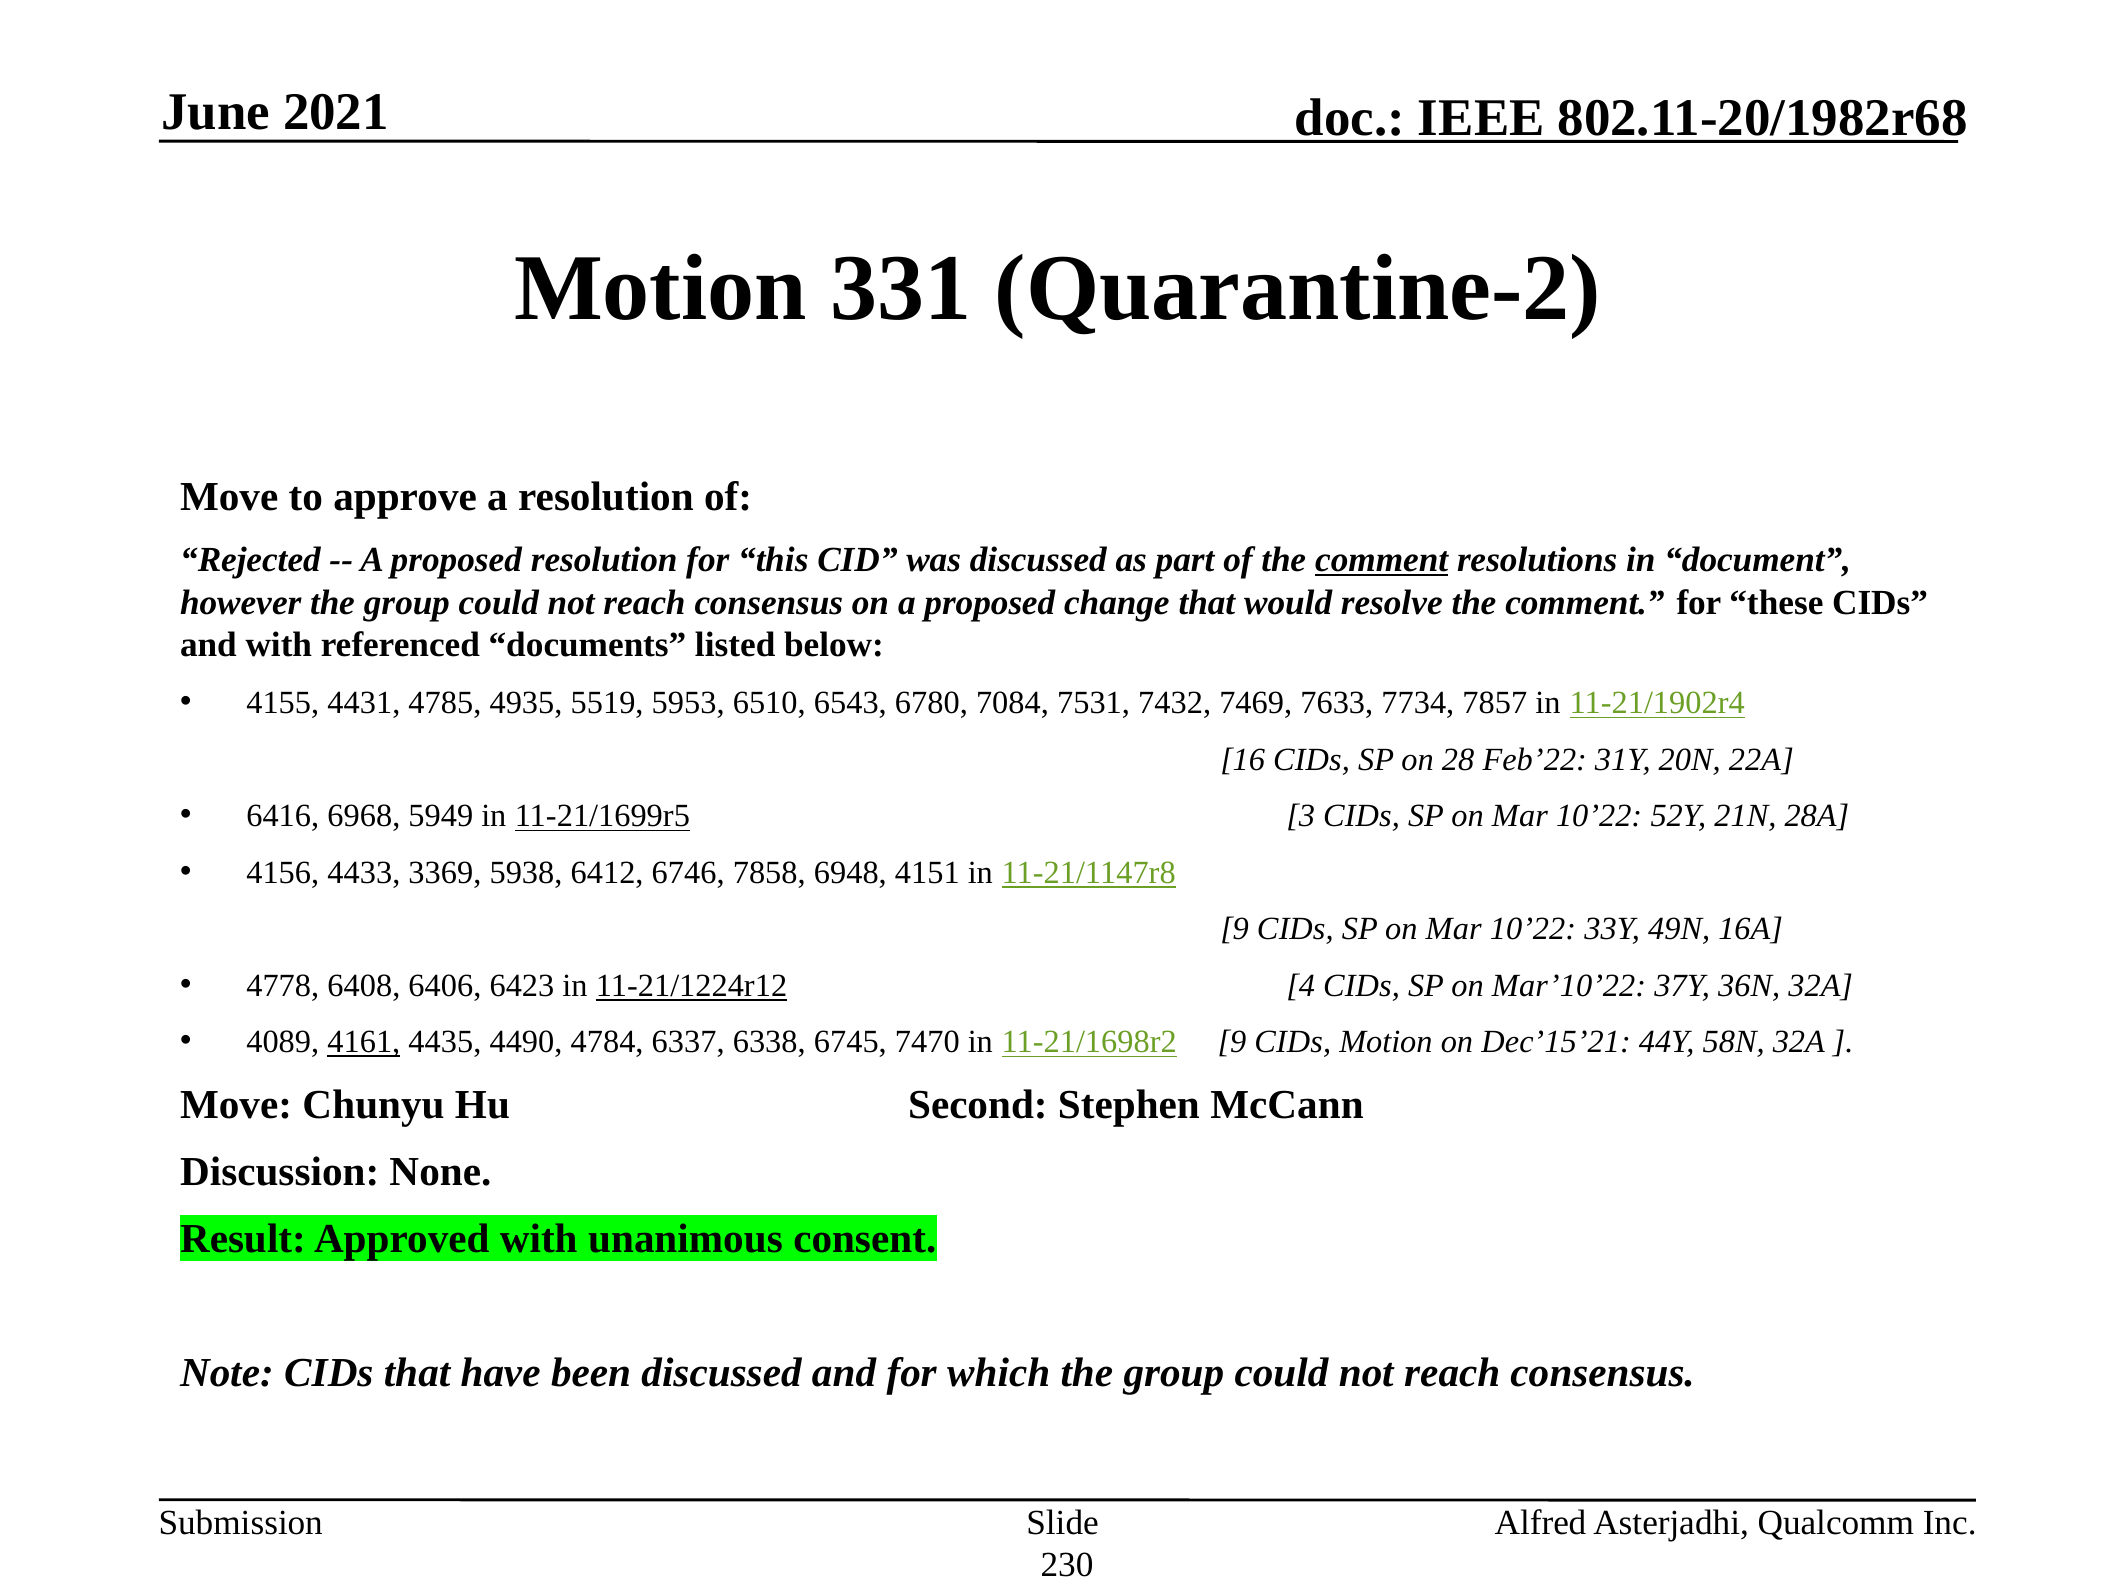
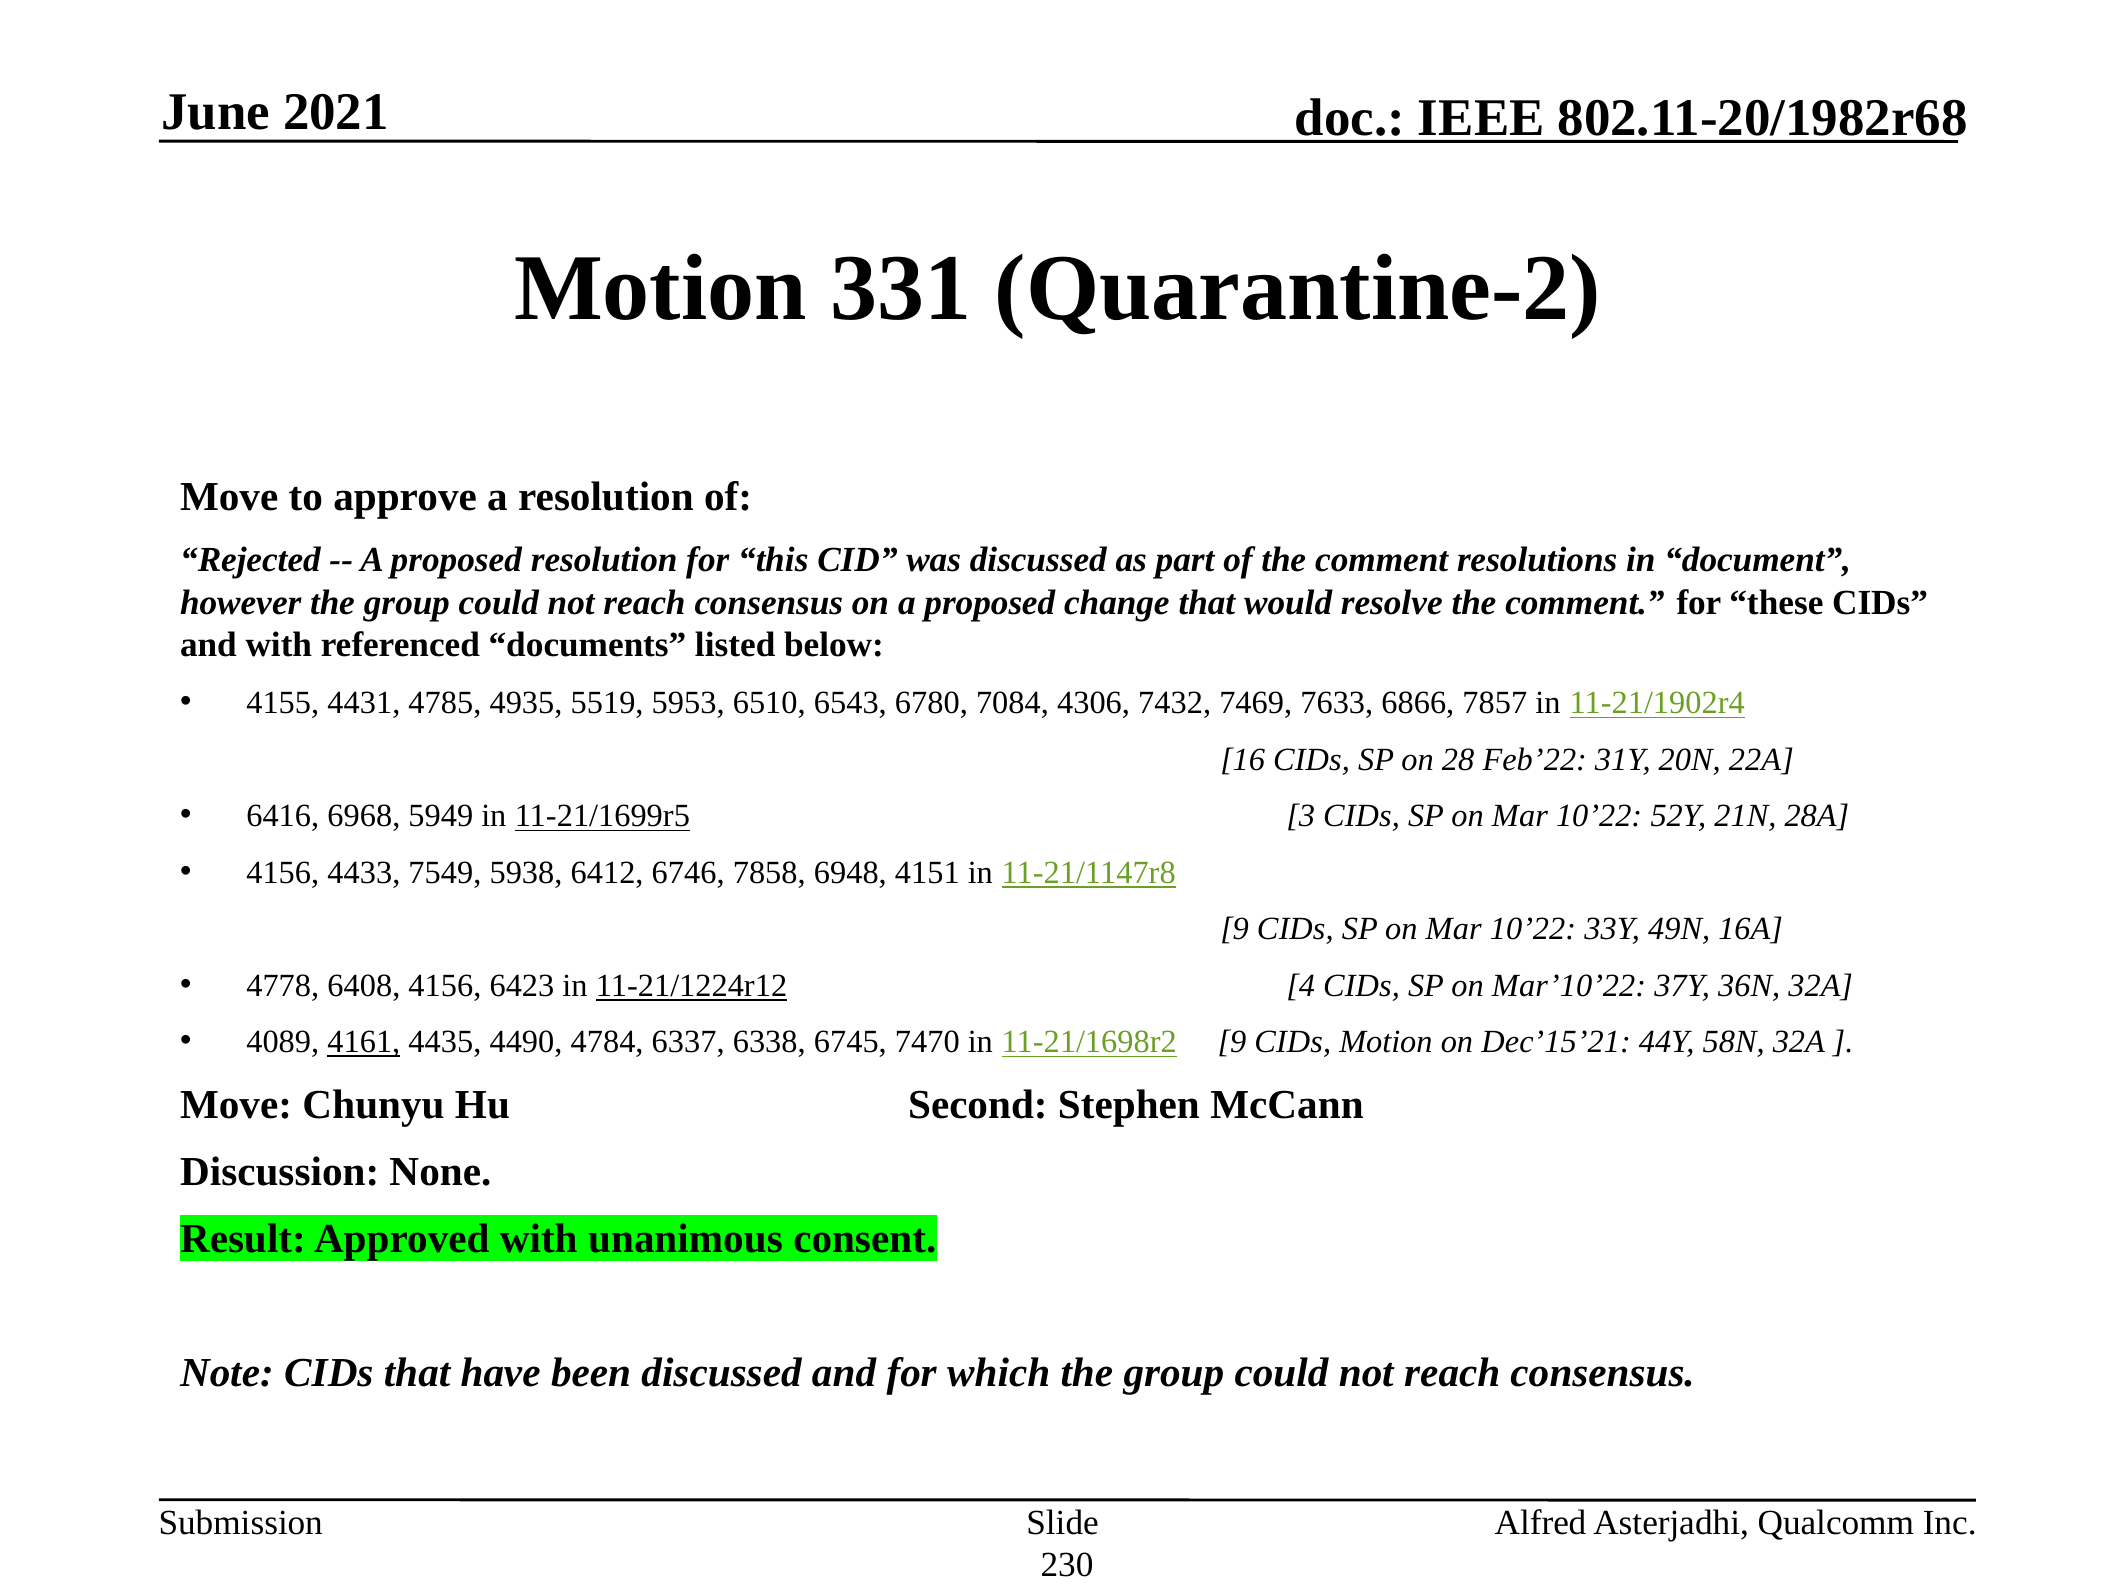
comment underline: present -> none (1382, 560)
7531: 7531 -> 4306 (1094, 703)
7734: 7734 -> 6866 (1418, 703)
3369: 3369 -> 7549 (445, 872)
6408 6406: 6406 -> 4156 (445, 985)
